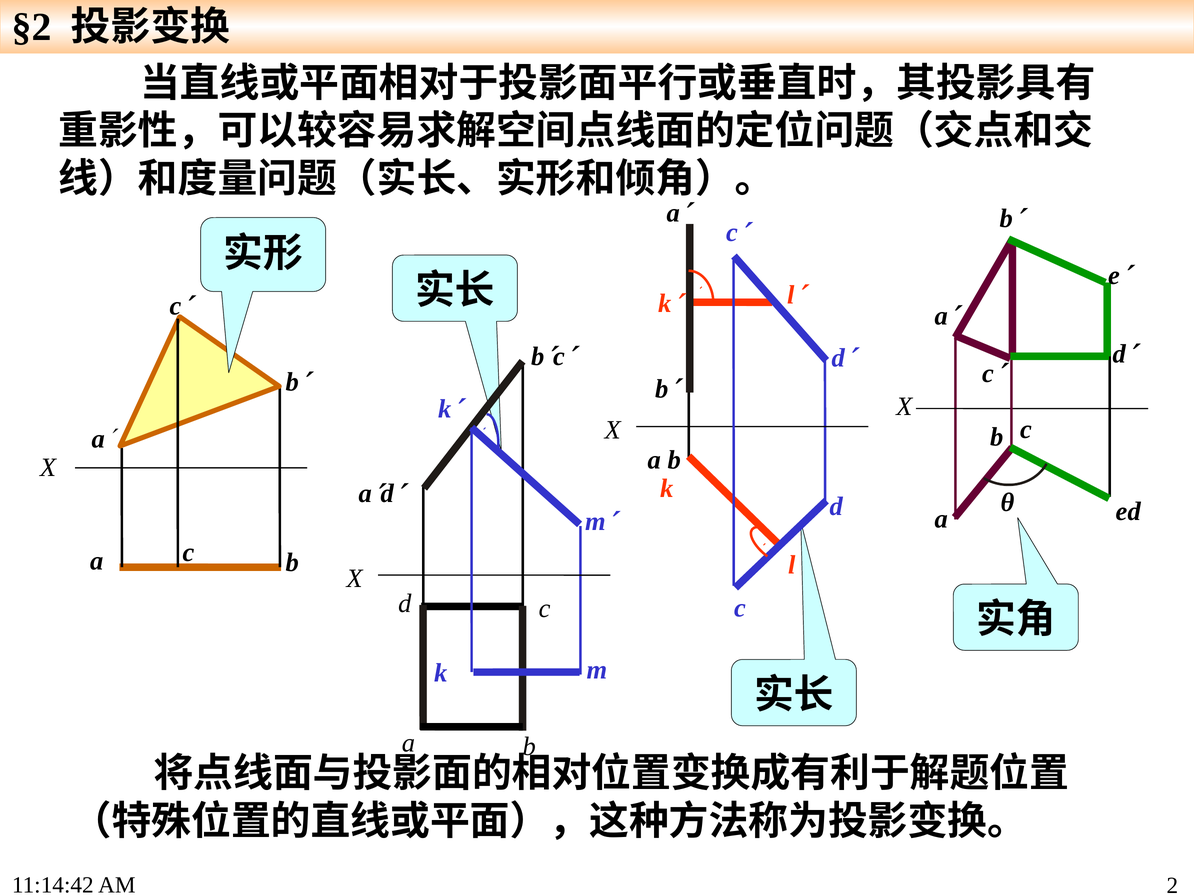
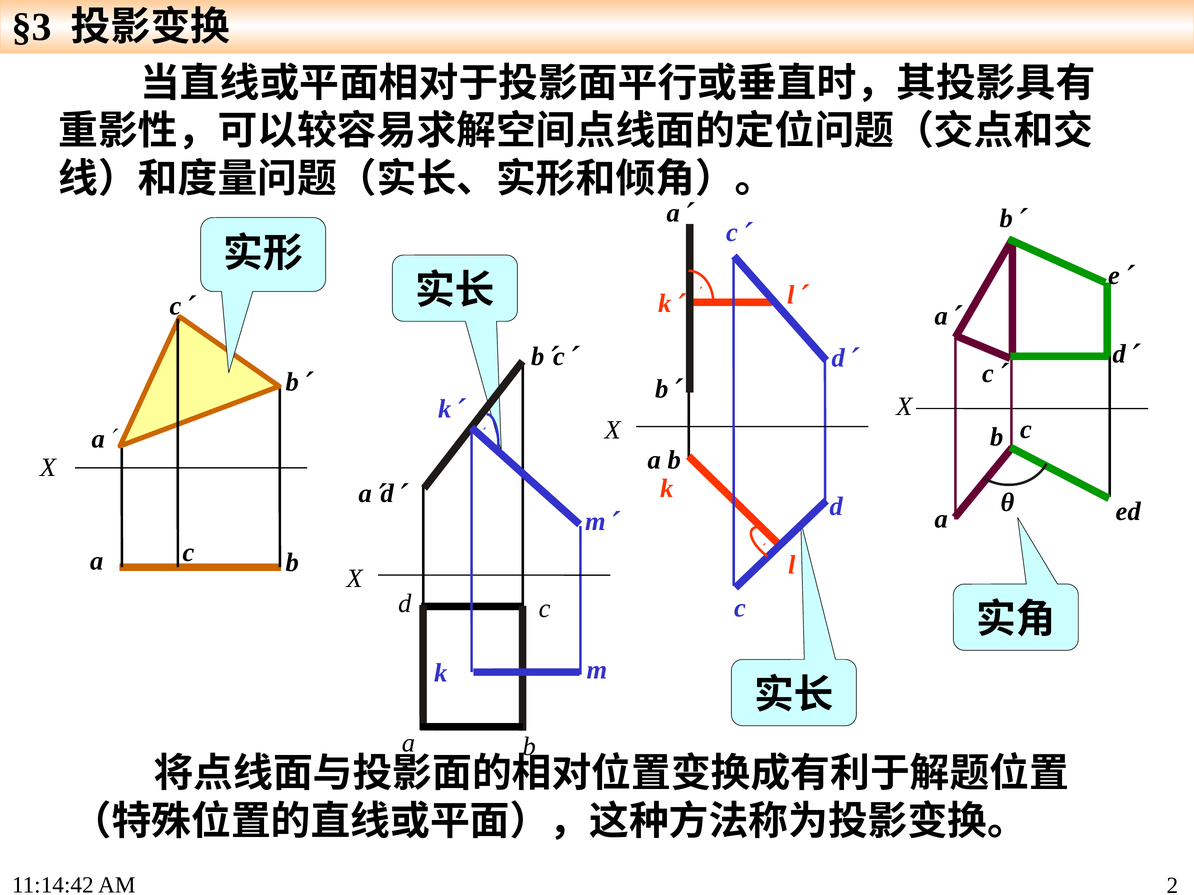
§2: §2 -> §3 (32, 27)
